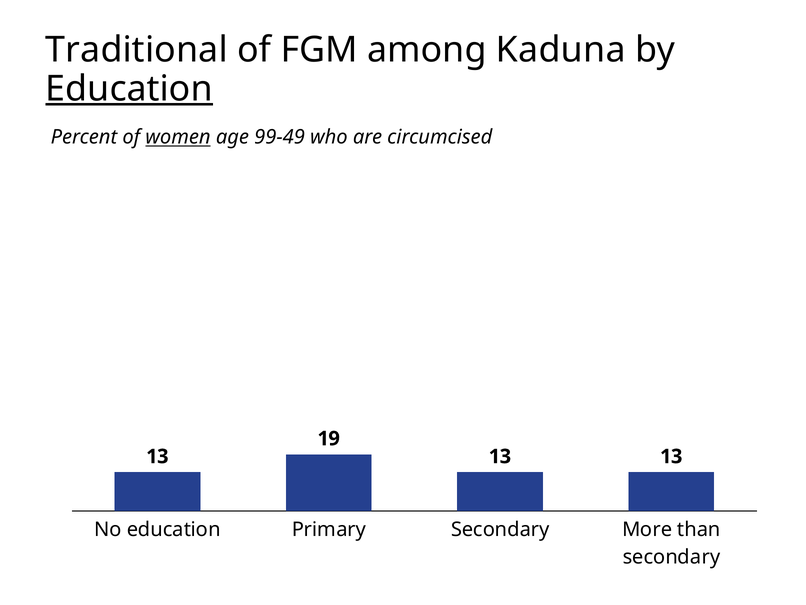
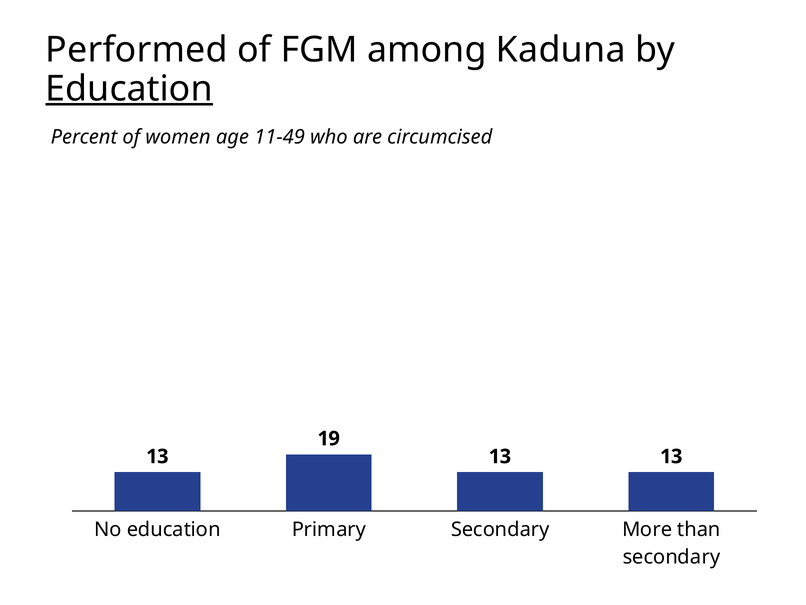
Traditional: Traditional -> Performed (137, 50)
women underline: present -> none (178, 137)
99-49: 99-49 -> 11-49 (280, 137)
